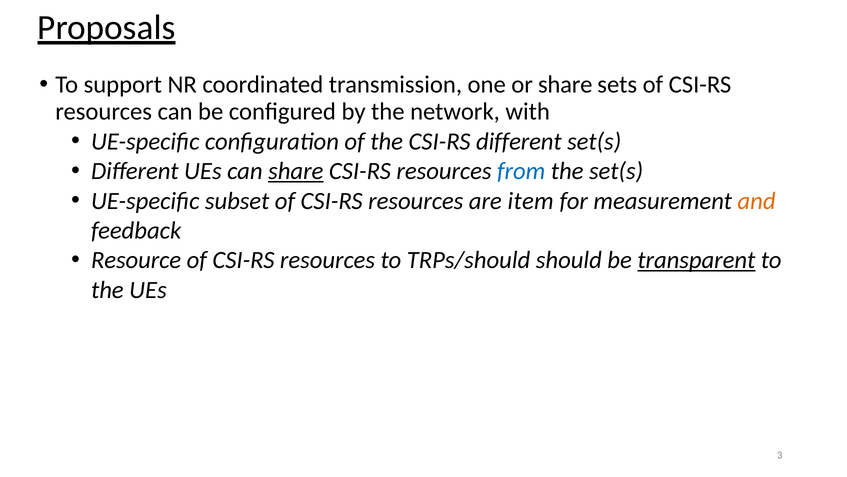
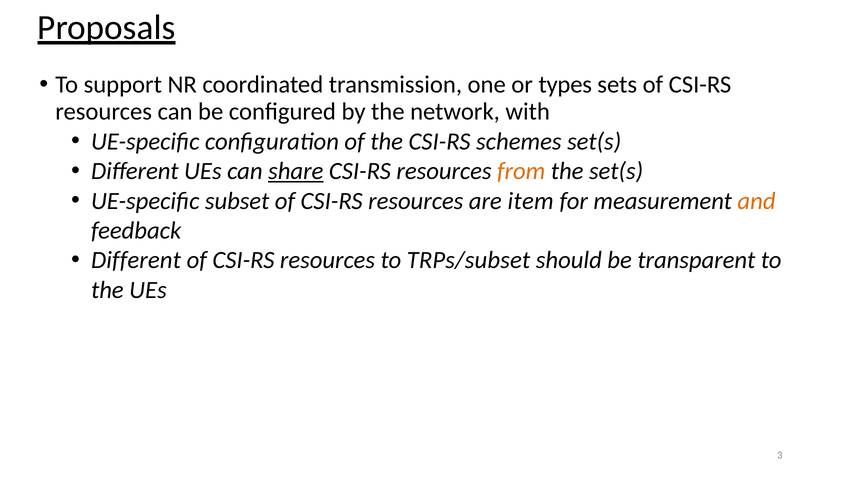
or share: share -> types (565, 85)
CSI-RS different: different -> schemes (519, 141)
from colour: blue -> orange (521, 171)
Resource: Resource -> Different (136, 260)
TRPs/should: TRPs/should -> TRPs/subset (468, 260)
transparent underline: present -> none (696, 260)
